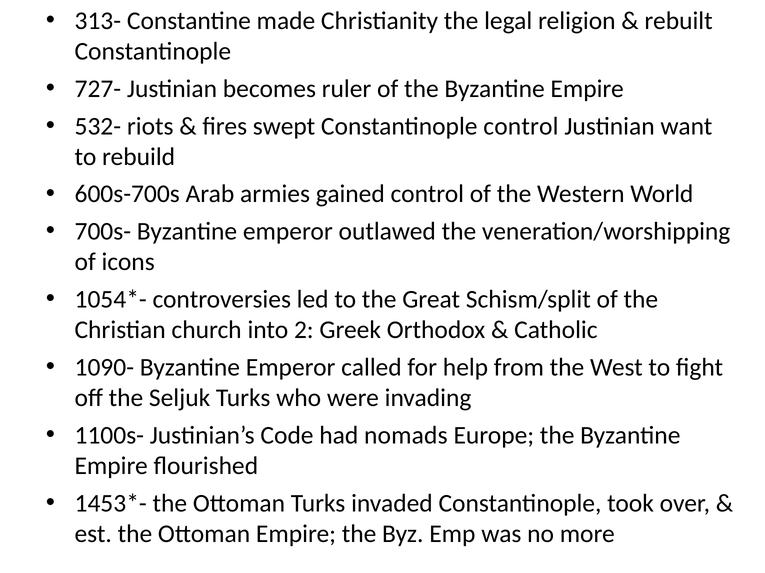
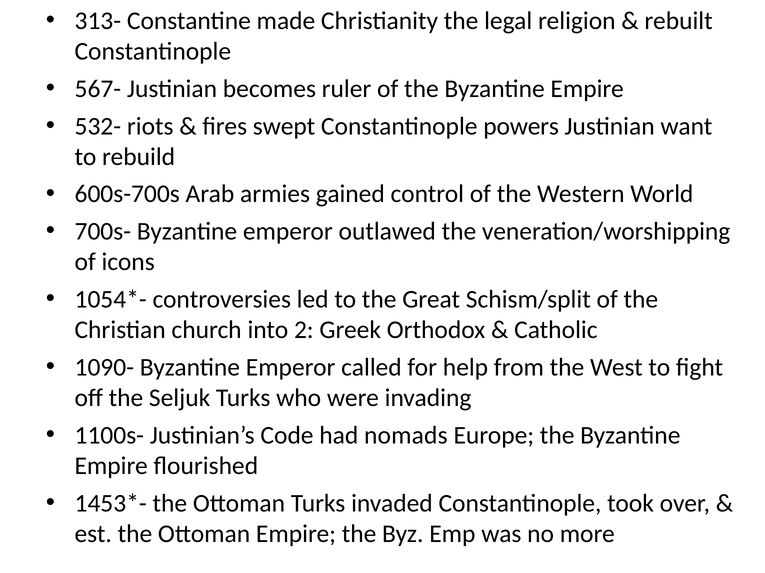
727-: 727- -> 567- (98, 89)
Constantinople control: control -> powers (521, 126)
